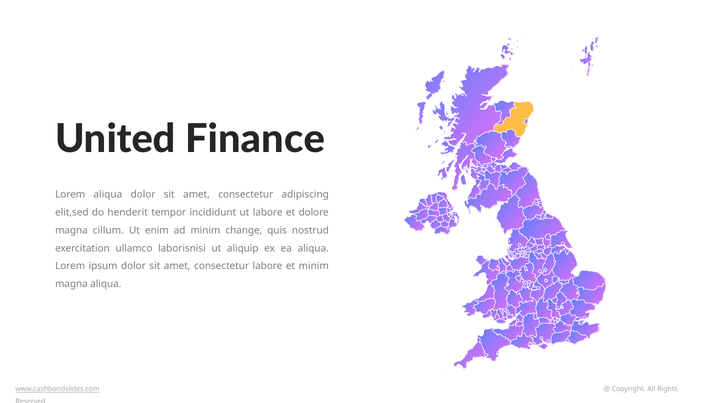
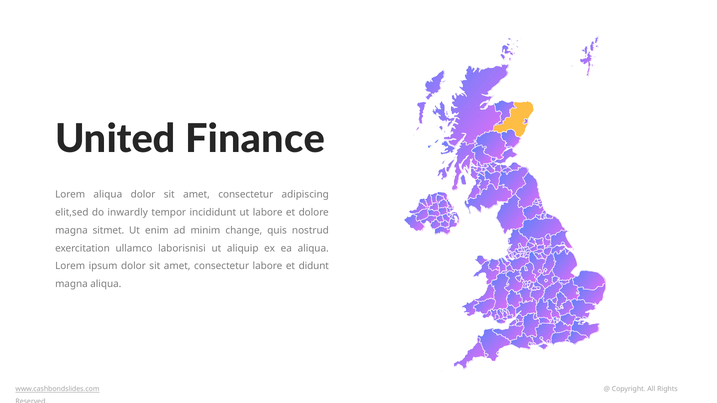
henderit: henderit -> inwardly (128, 213)
cillum: cillum -> sitmet (108, 230)
et minim: minim -> didunt (314, 266)
